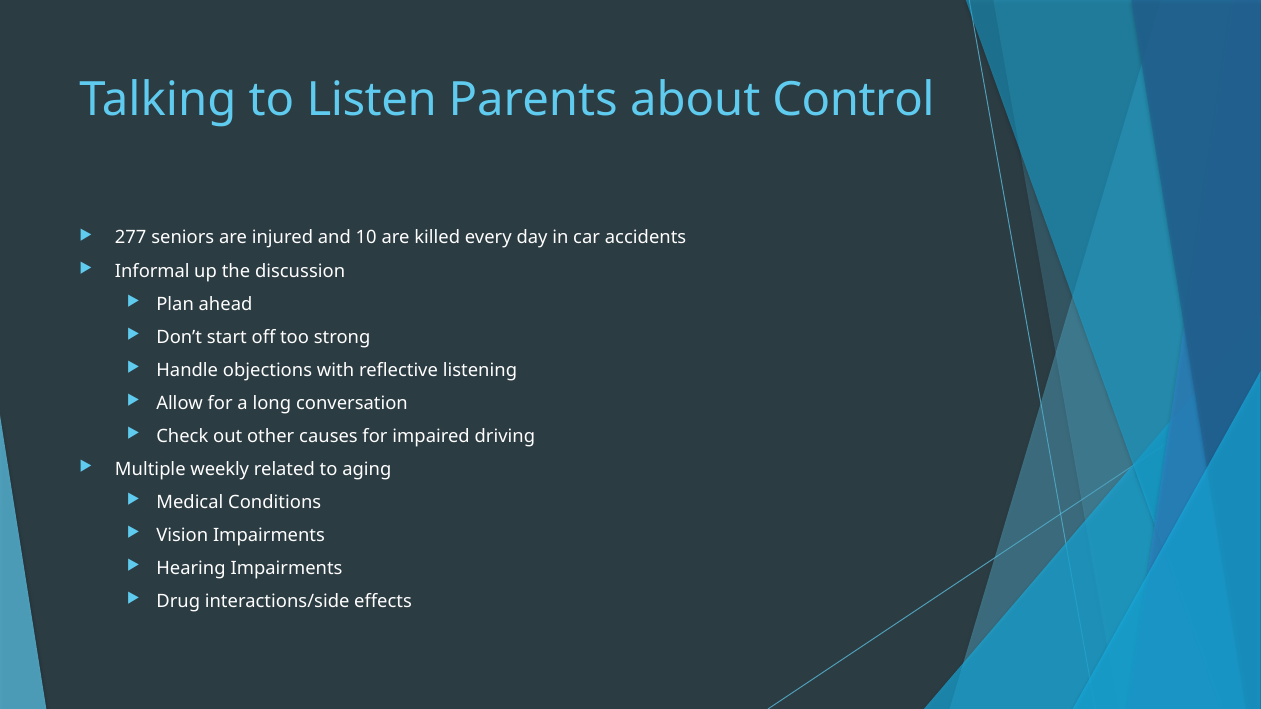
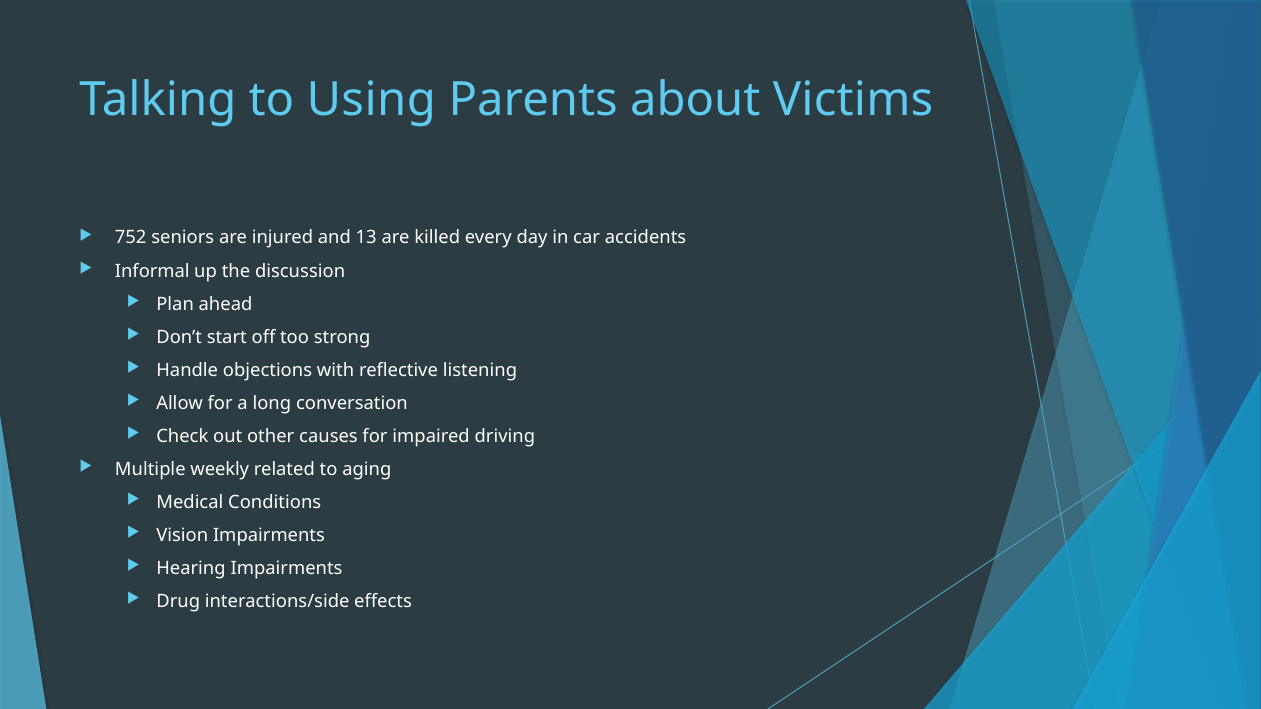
Listen: Listen -> Using (371, 99)
Control: Control -> Victims (853, 99)
277: 277 -> 752 (131, 238)
10: 10 -> 13 (366, 238)
